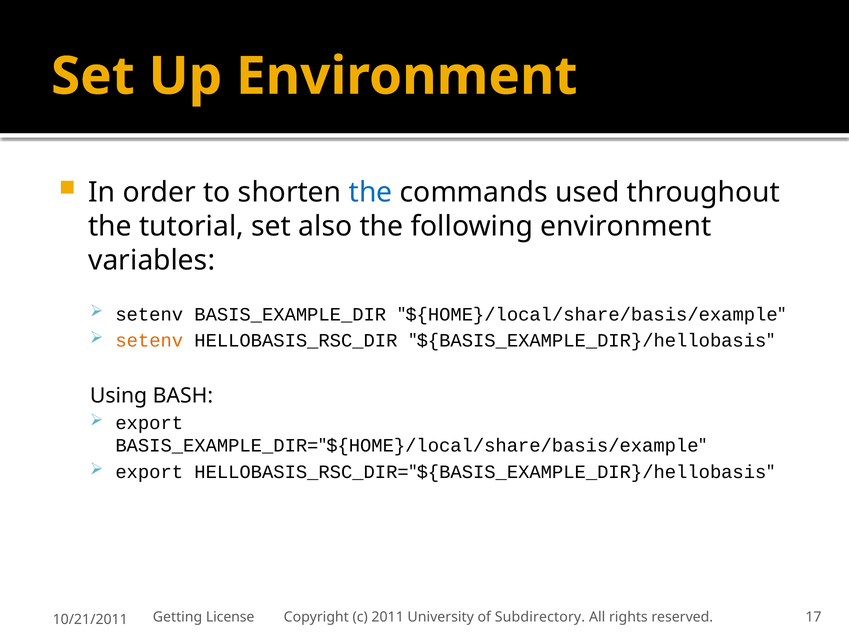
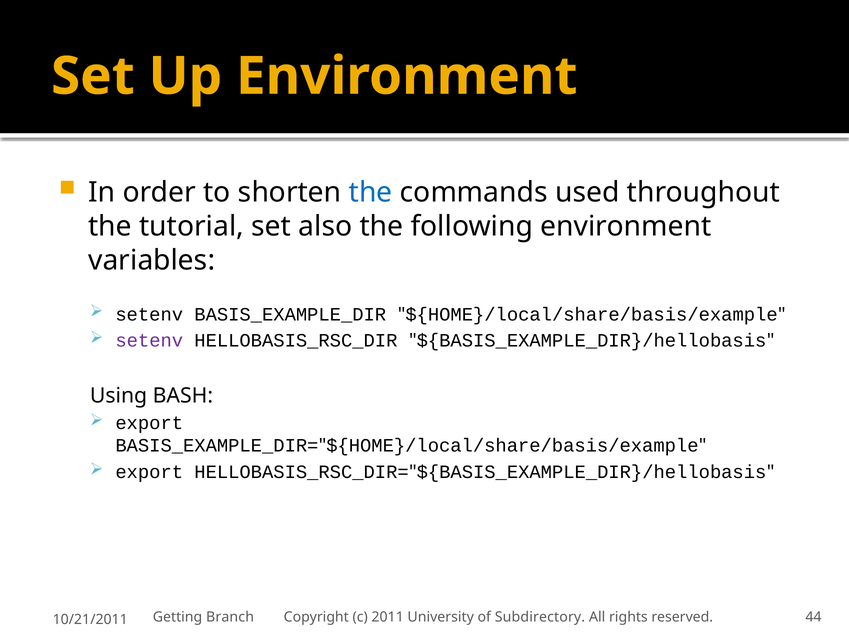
setenv colour: orange -> purple (149, 341)
License: License -> Branch (230, 617)
17: 17 -> 44 (813, 617)
